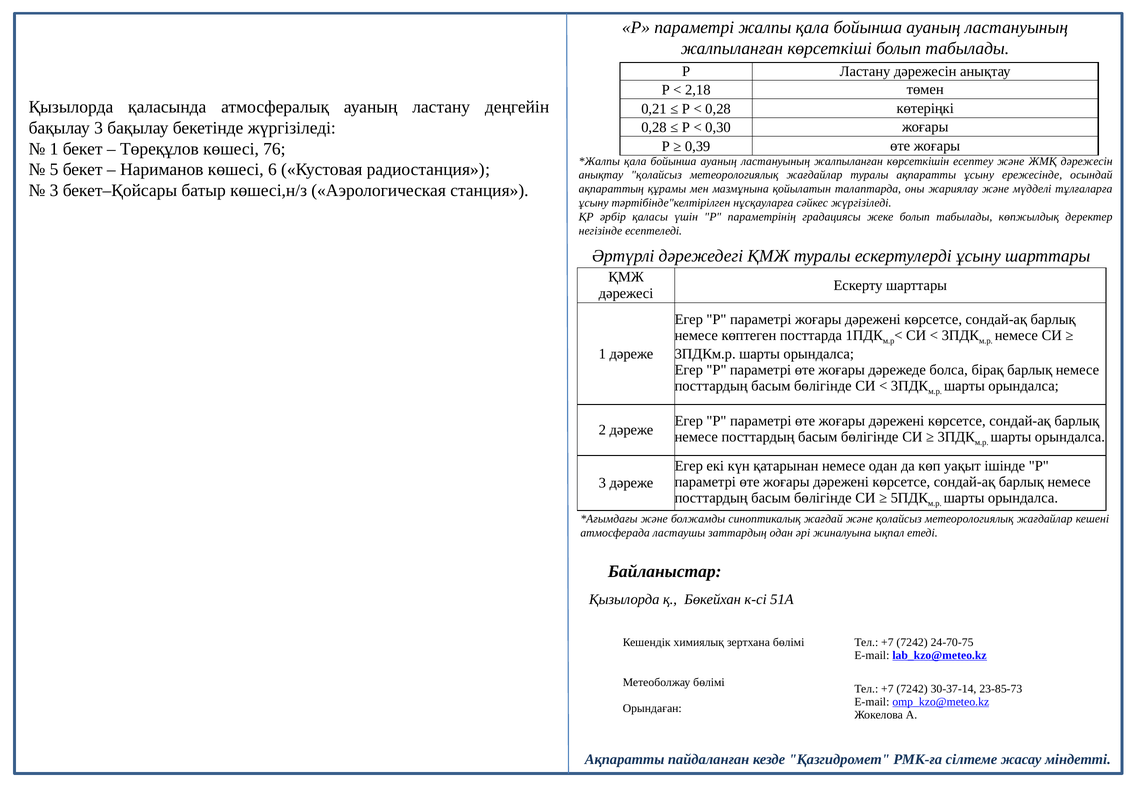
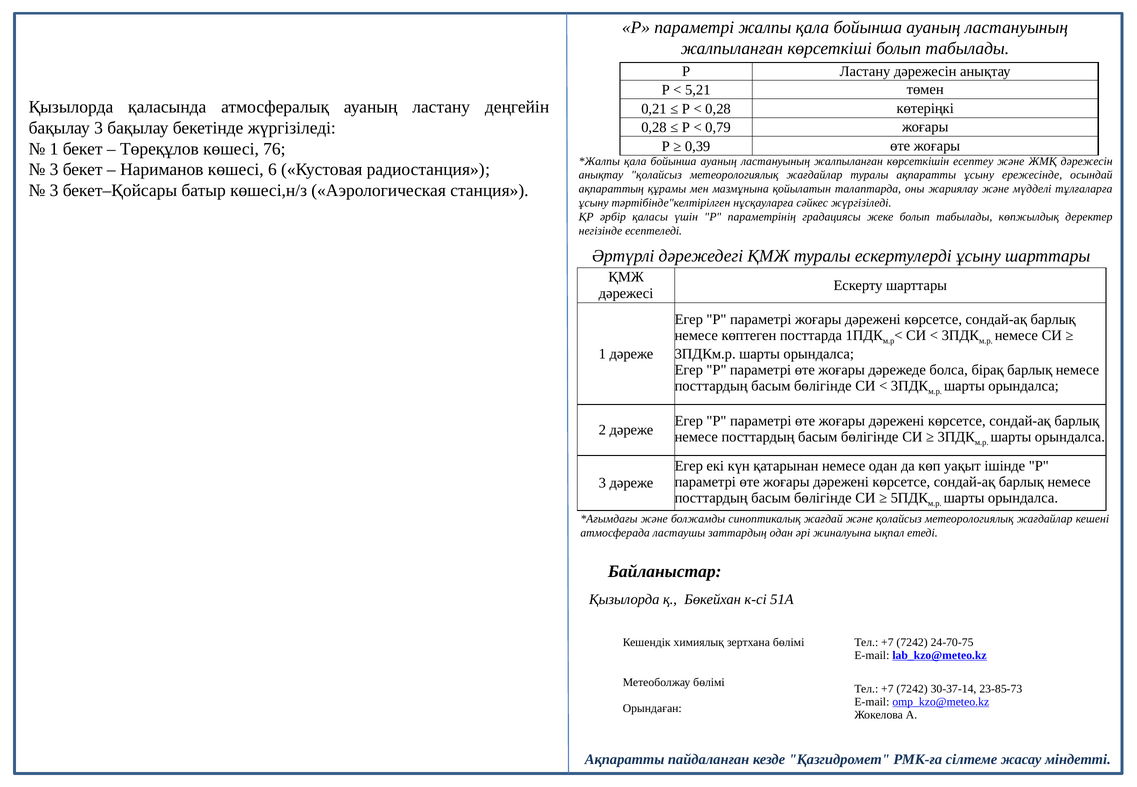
2,18: 2,18 -> 5,21 (698, 90)
0,30: 0,30 -> 0,79 (718, 128)
5: 5 -> 3 (54, 170)
